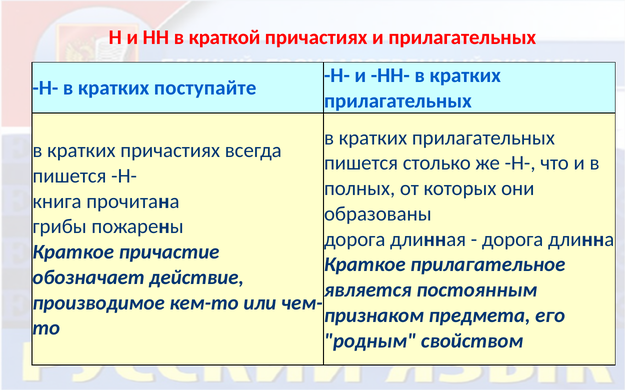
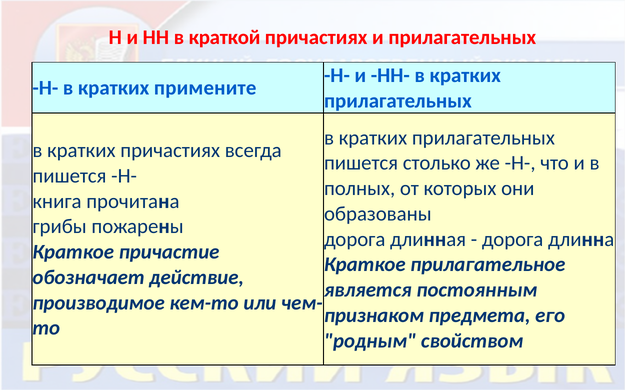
поступайте: поступайте -> примените (205, 88)
